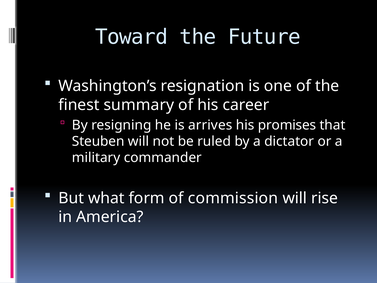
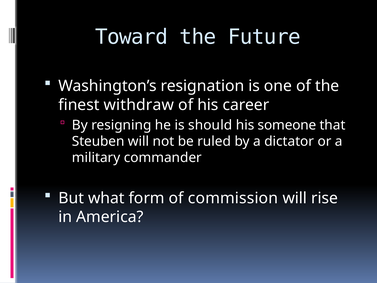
summary: summary -> withdraw (139, 105)
arrives: arrives -> should (210, 125)
promises: promises -> someone (287, 125)
